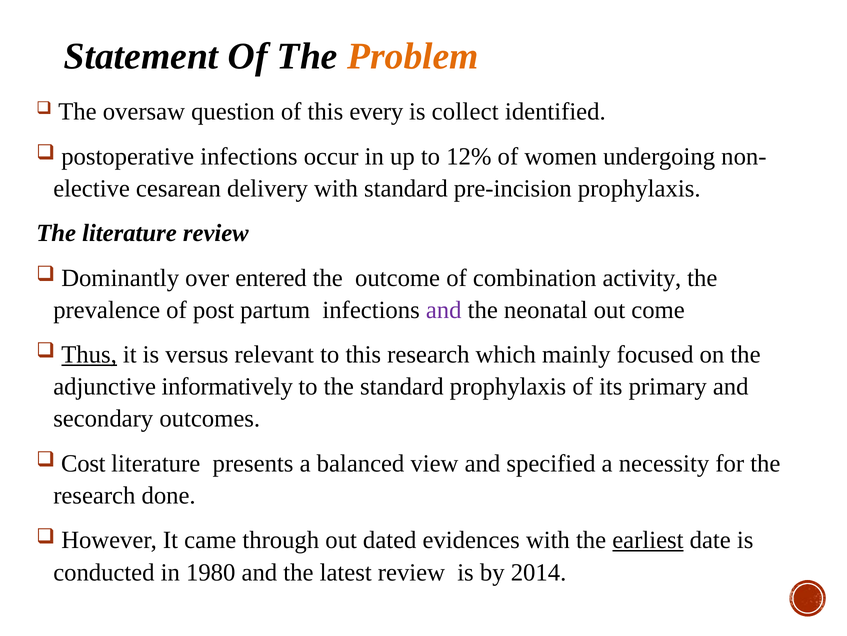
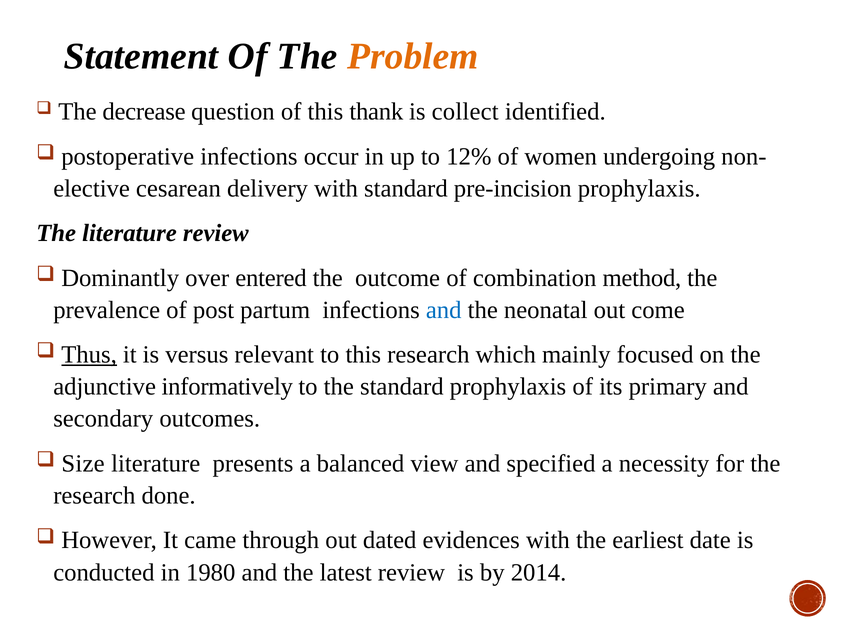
oversaw: oversaw -> decrease (144, 111)
every: every -> thank (376, 111)
activity: activity -> method (642, 278)
and colour: purple -> blue (444, 310)
Cost: Cost -> Size (83, 463)
earliest underline: present -> none (648, 540)
